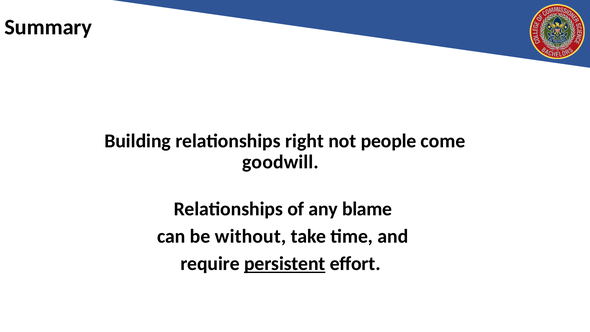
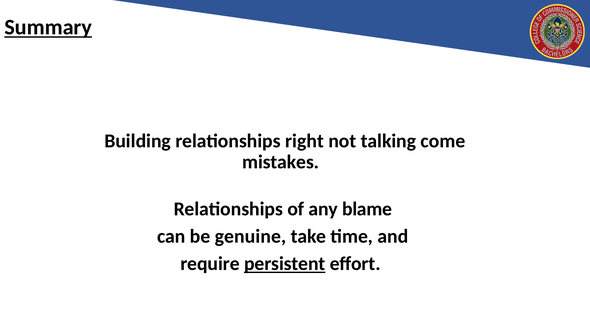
Summary underline: none -> present (48, 27)
people: people -> talking (388, 141)
goodwill: goodwill -> mistakes (281, 162)
without: without -> genuine (251, 236)
